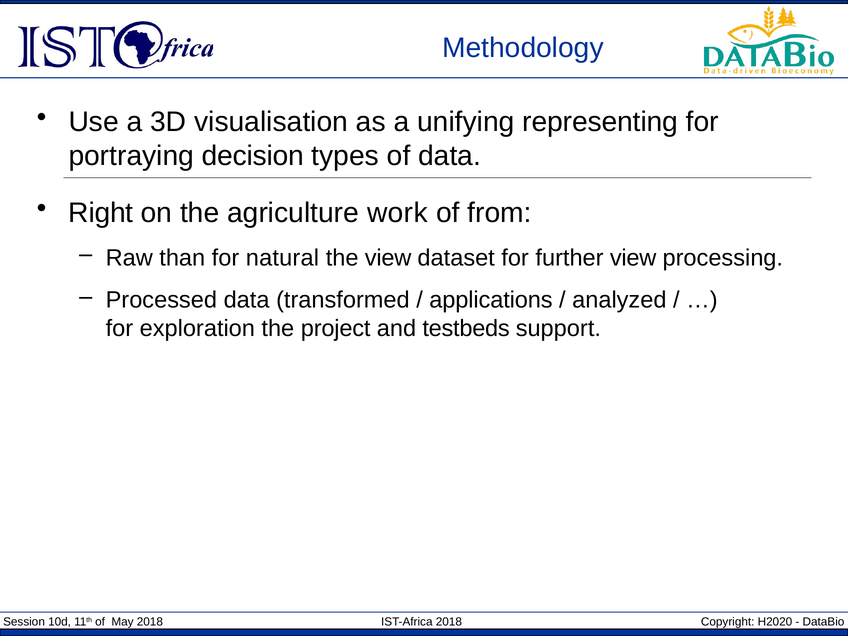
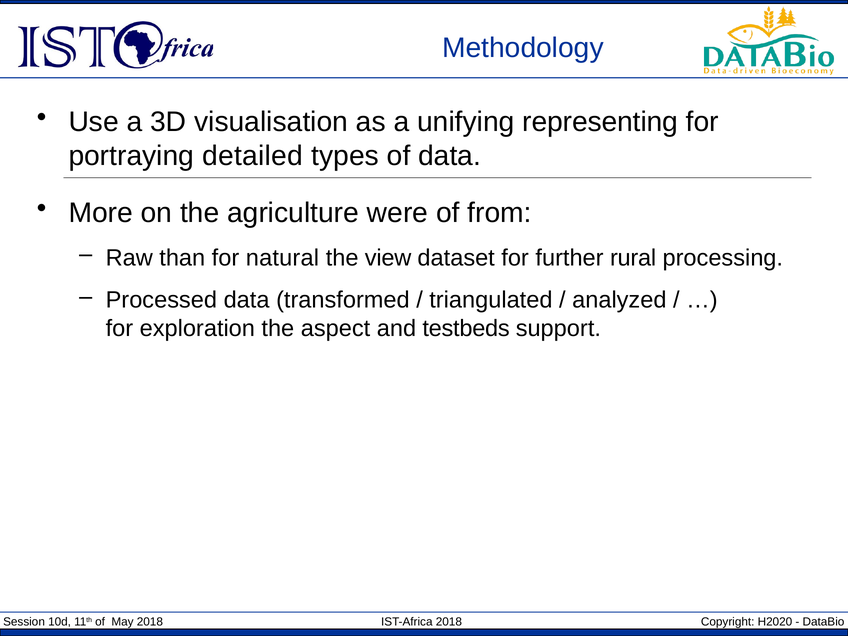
decision: decision -> detailed (253, 156)
Right: Right -> More (101, 213)
work: work -> were (398, 213)
further view: view -> rural (633, 258)
applications: applications -> triangulated (491, 300)
project: project -> aspect (336, 328)
